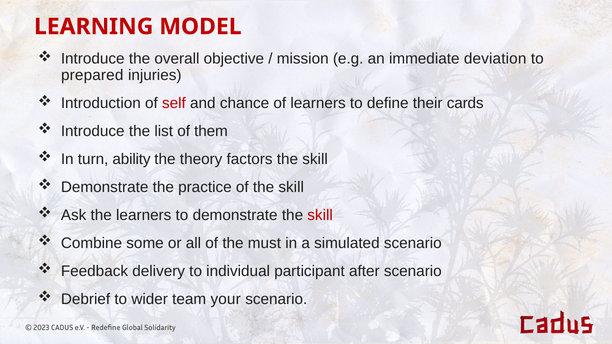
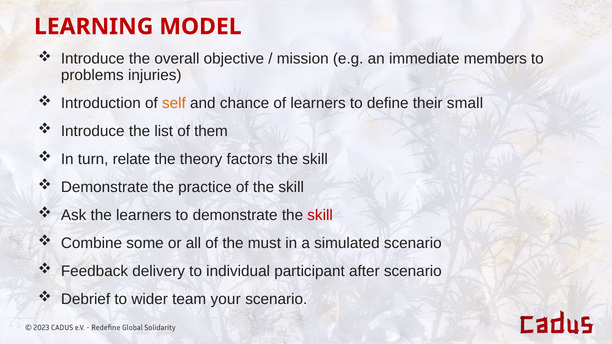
deviation: deviation -> members (495, 59)
prepared: prepared -> problems (92, 75)
self colour: red -> orange (174, 103)
cards: cards -> small (465, 103)
ability: ability -> relate (132, 159)
